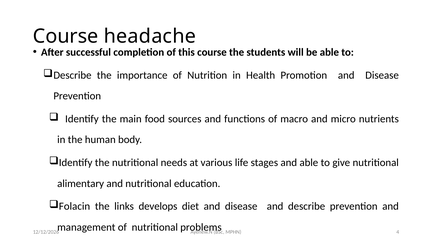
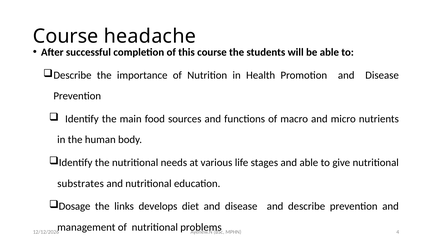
alimentary: alimentary -> substrates (81, 183)
Folacin: Folacin -> Dosage (75, 206)
